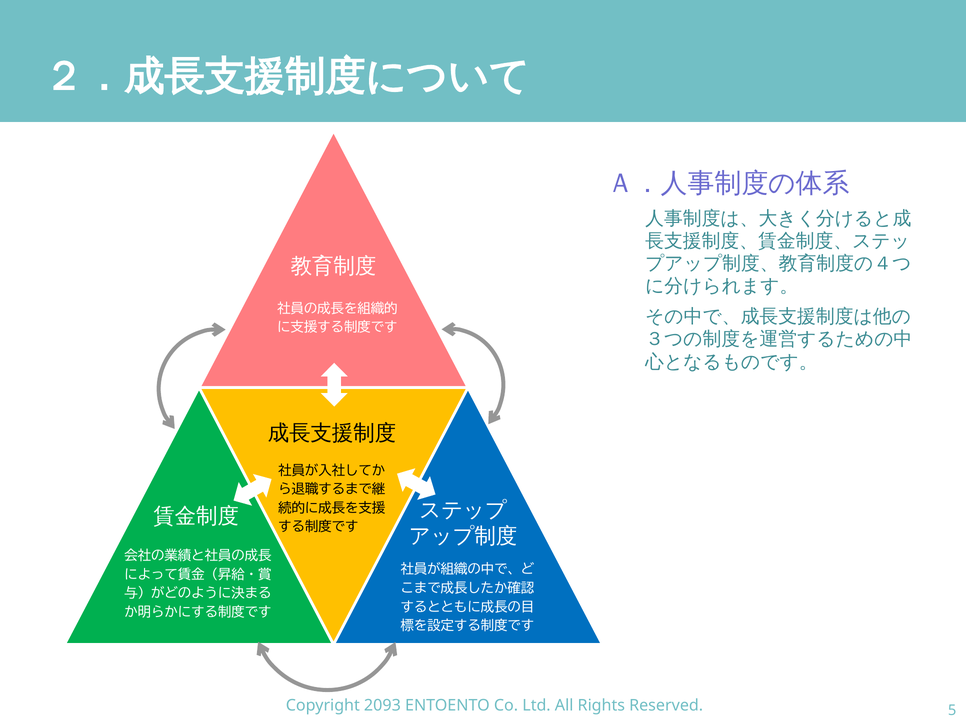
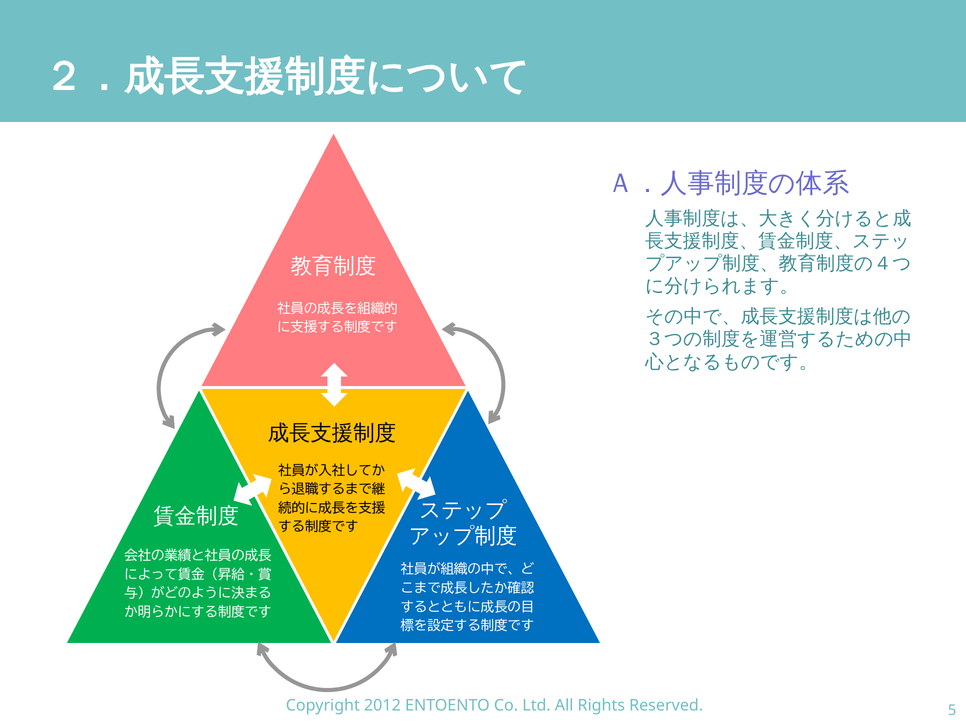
2093: 2093 -> 2012 (382, 705)
